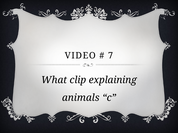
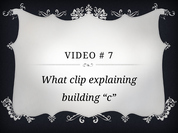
animals: animals -> building (81, 98)
